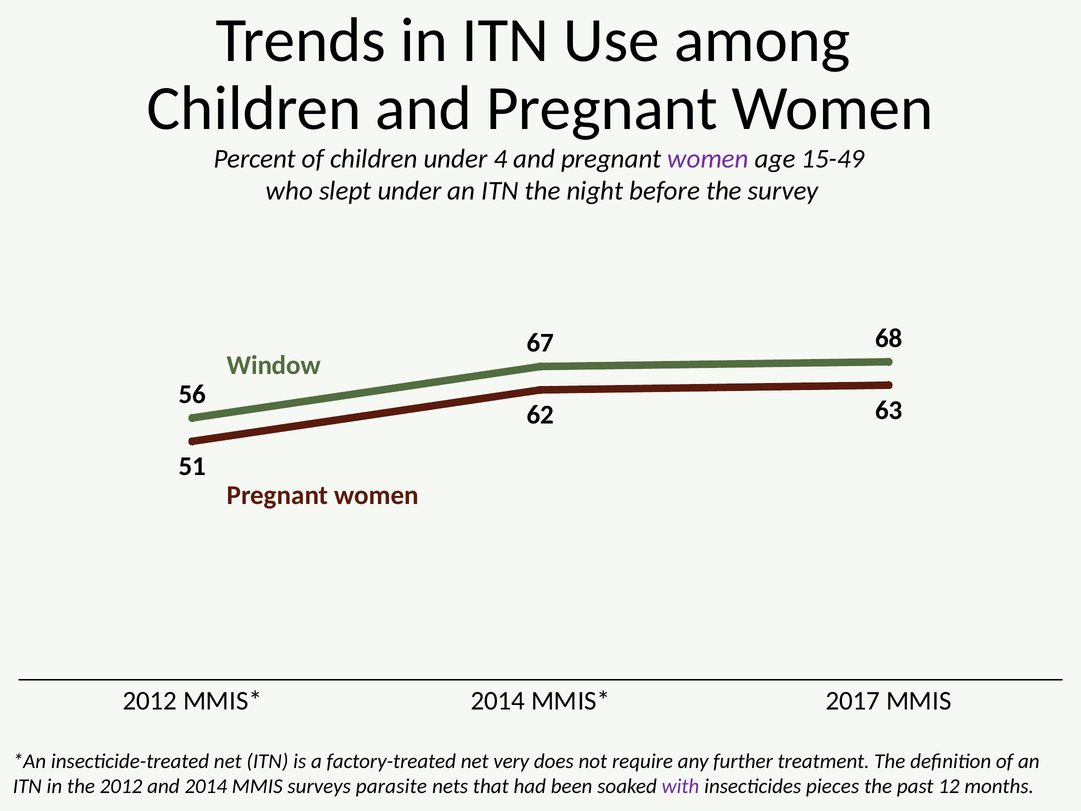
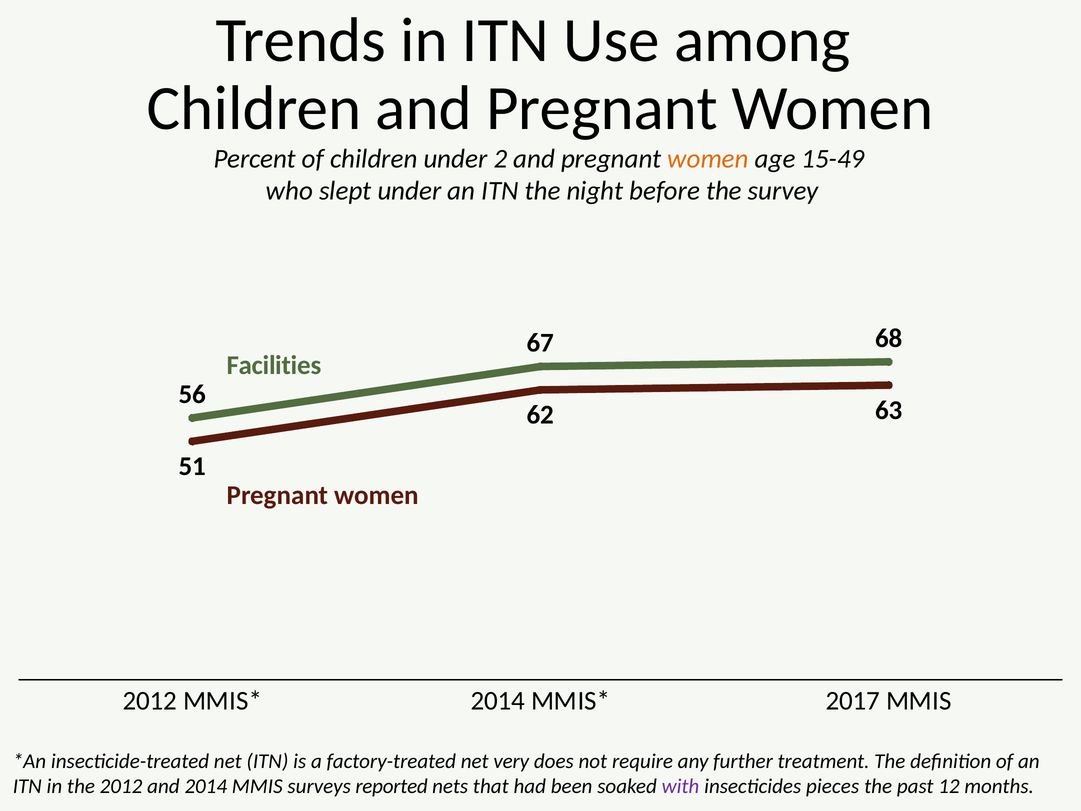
4: 4 -> 2 (500, 159)
women colour: purple -> orange (708, 159)
Window: Window -> Facilities (274, 365)
parasite: parasite -> reported (392, 786)
